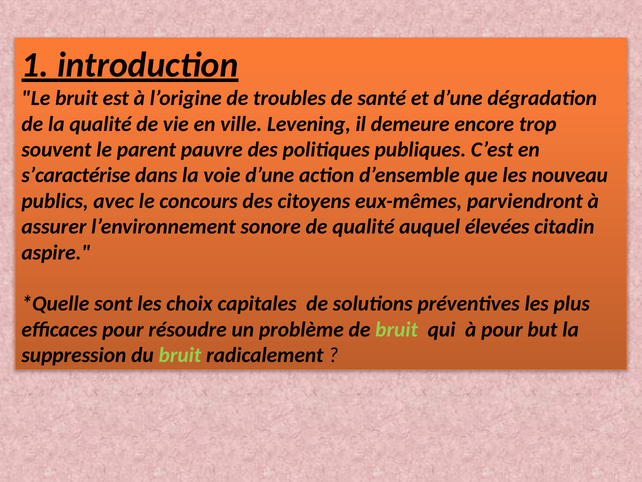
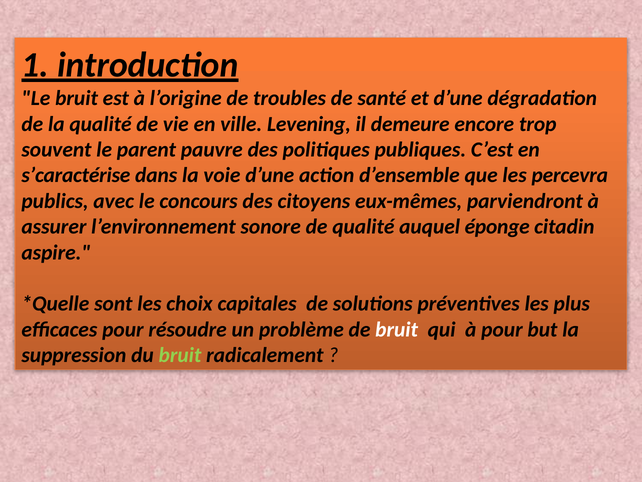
nouveau: nouveau -> percevra (570, 175)
élevées: élevées -> éponge (497, 227)
bruit colour: light green -> white (397, 329)
